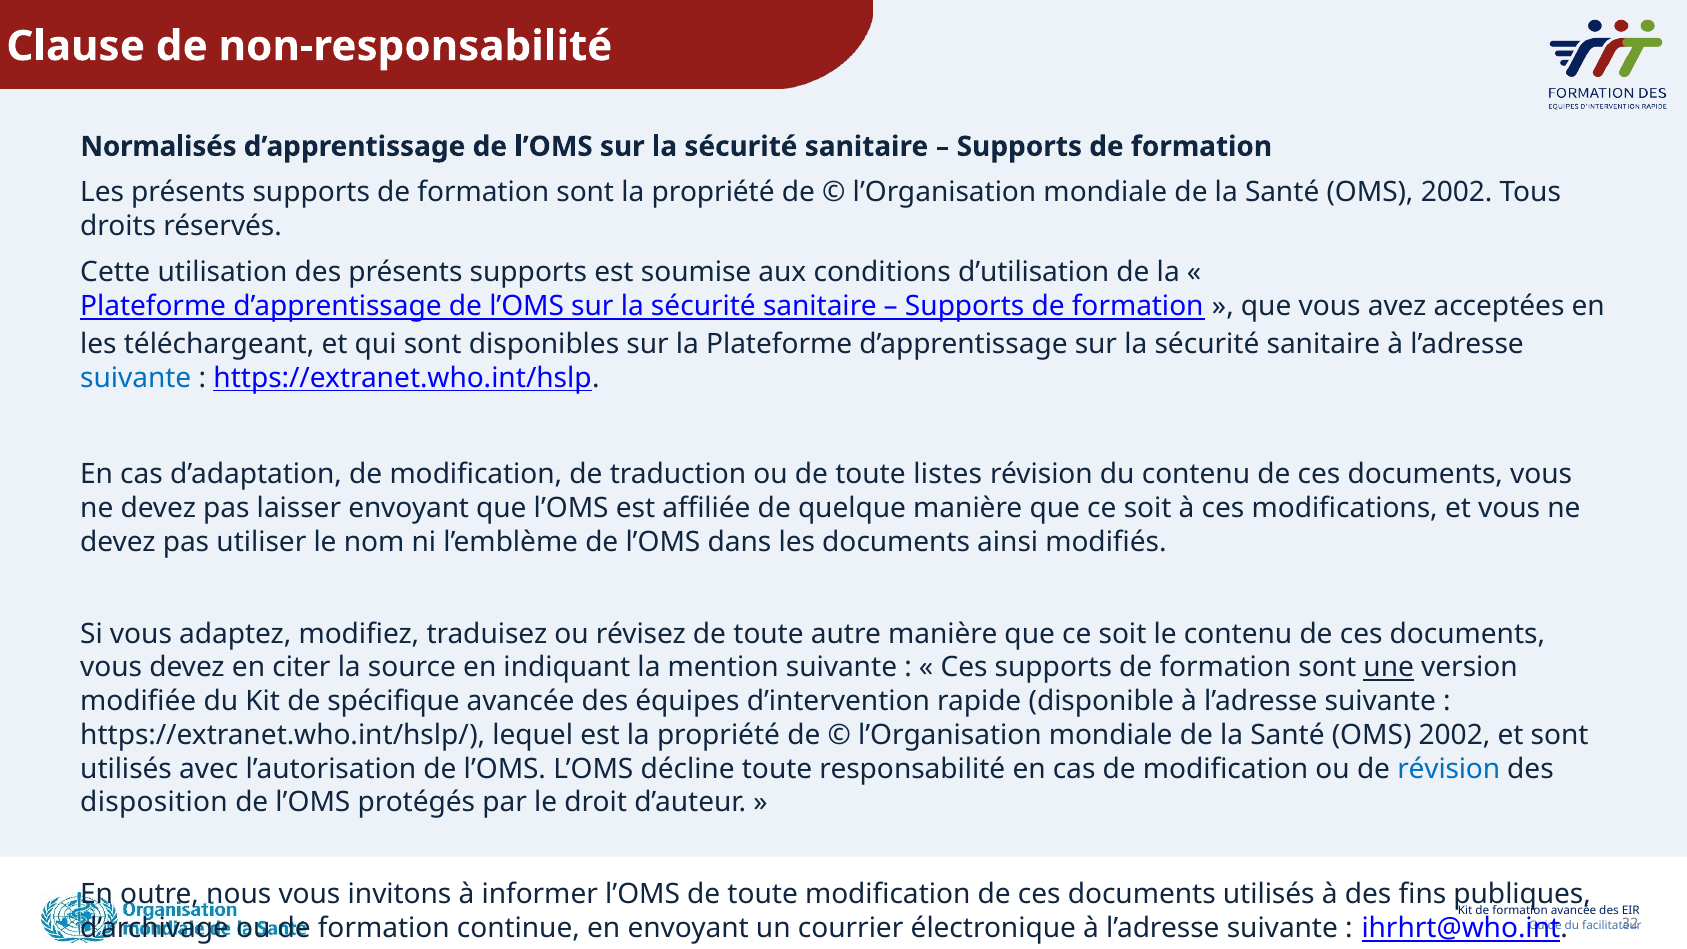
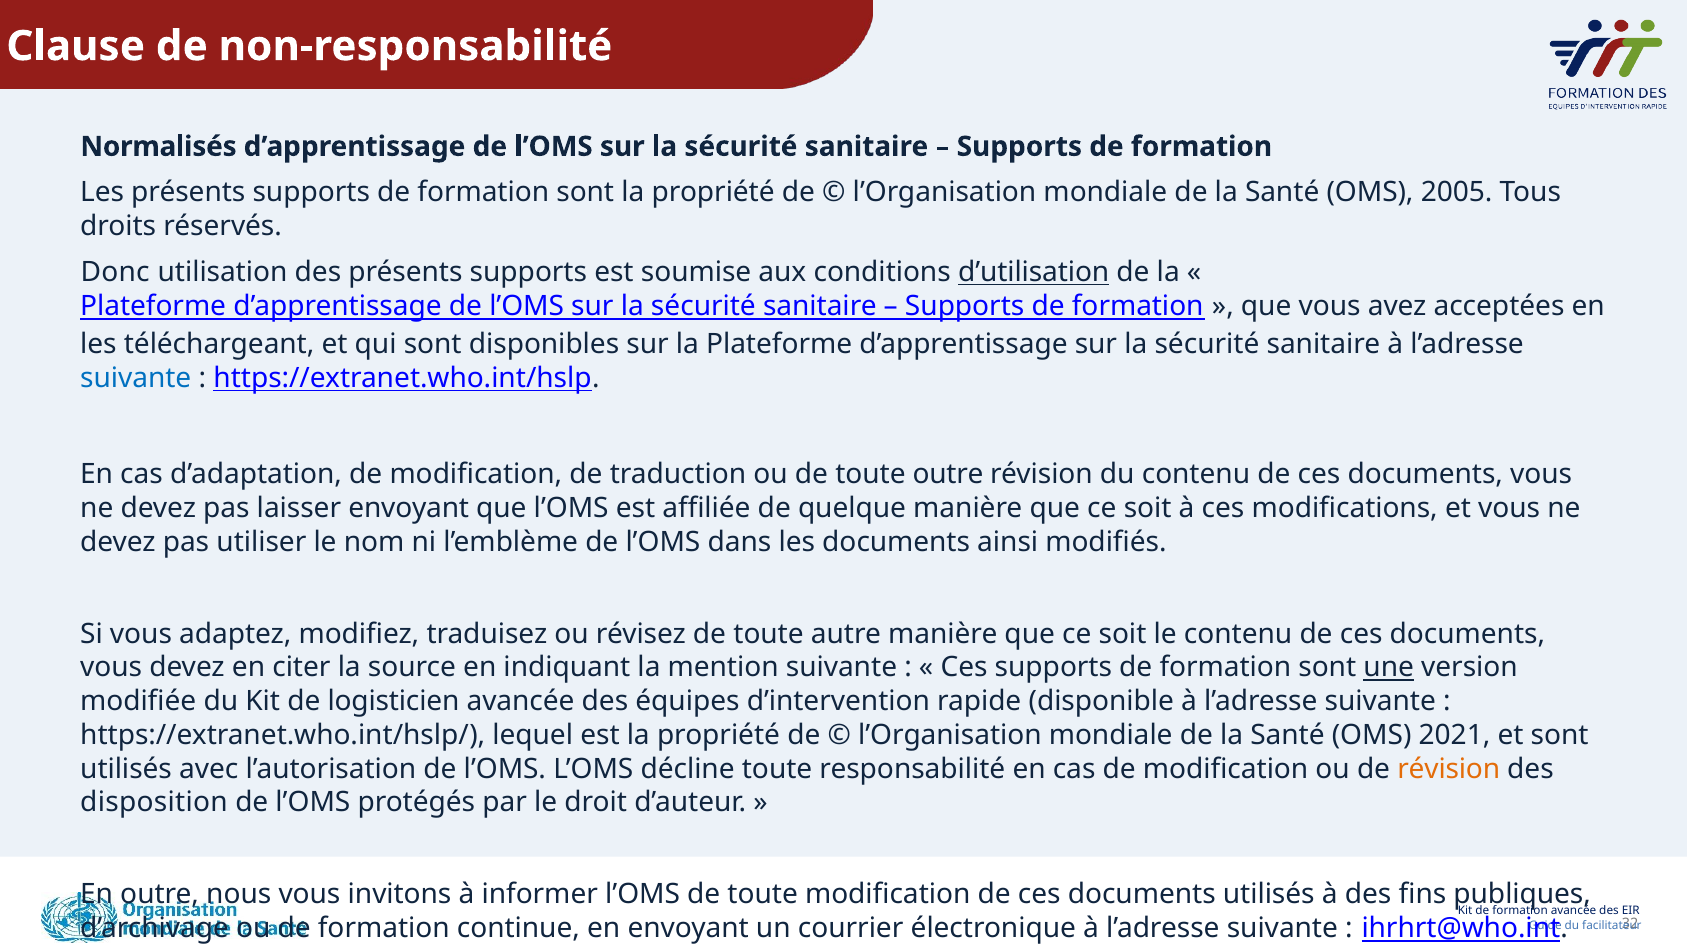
2002: 2002 -> 2005 (1457, 193)
Cette: Cette -> Donc (115, 272)
d’utilisation underline: none -> present (1034, 272)
toute listes: listes -> outre (948, 474)
spécifique: spécifique -> logisticien (393, 701)
2002: 2002 -> 2021 (1454, 735)
révision colour: blue -> orange (1449, 769)
